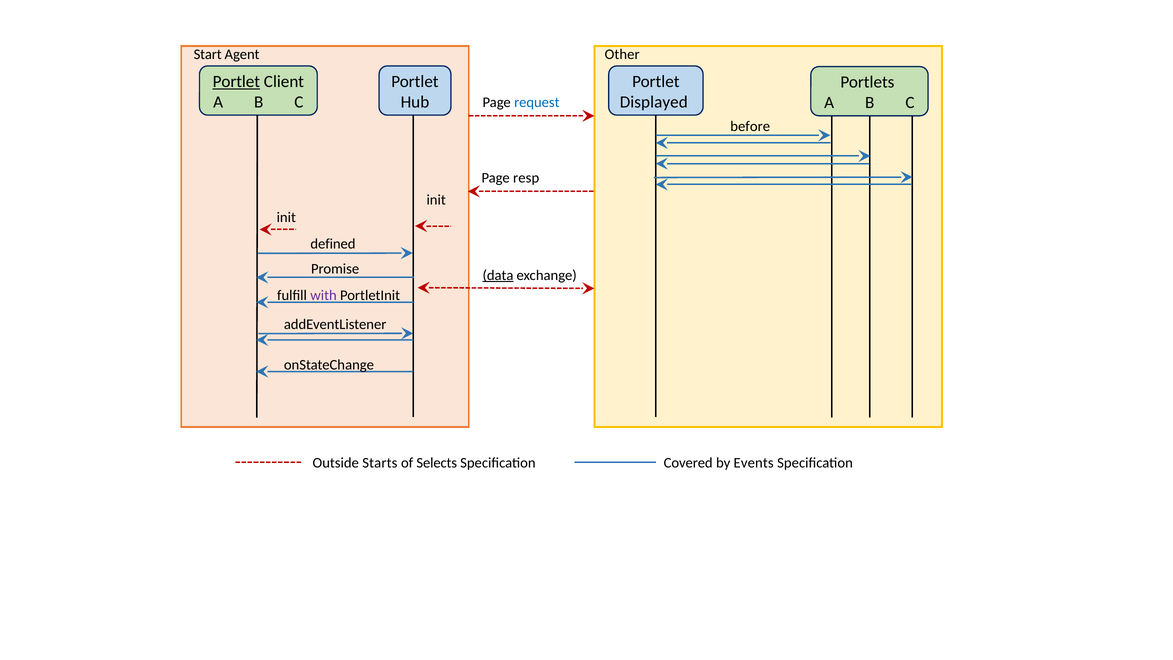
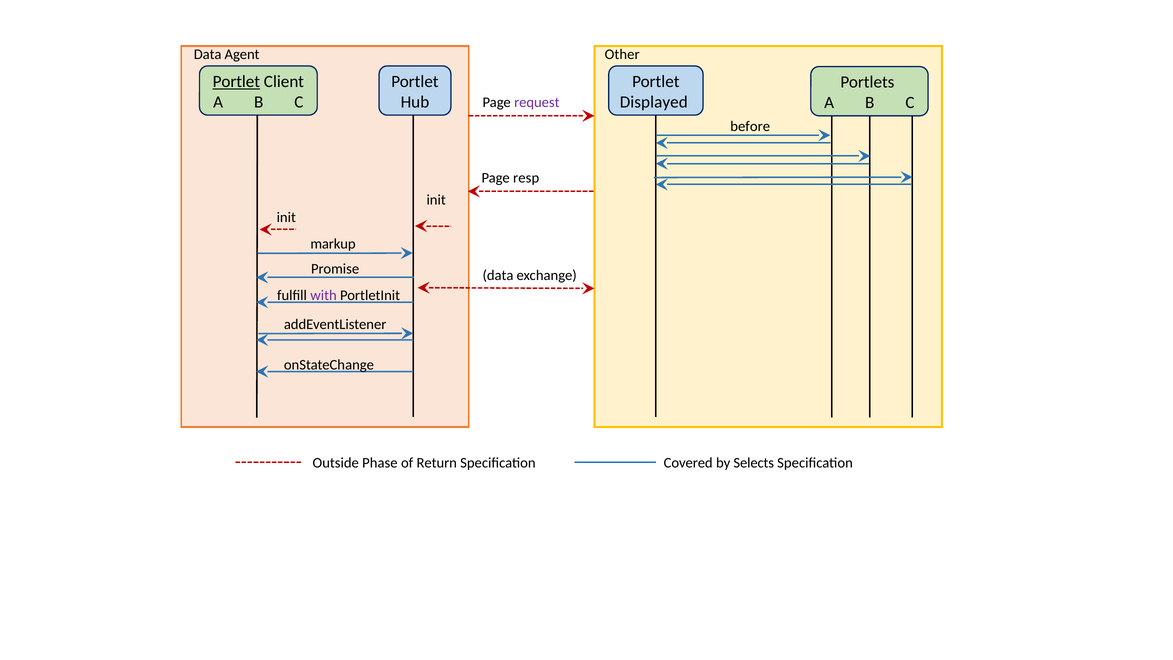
Start: Start -> Data (208, 54)
request colour: blue -> purple (537, 103)
defined: defined -> markup (333, 244)
data underline: present -> none (498, 275)
Starts: Starts -> Phase (380, 463)
Selects: Selects -> Return (437, 463)
Events: Events -> Selects (754, 463)
